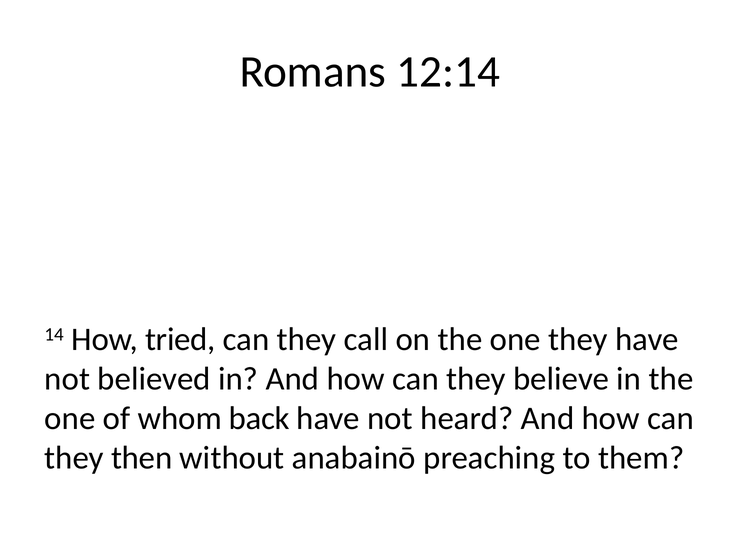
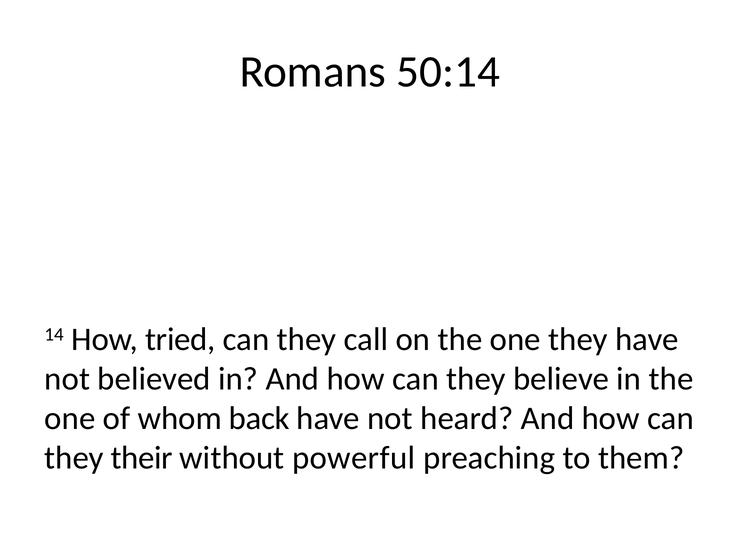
12:14: 12:14 -> 50:14 (448, 72)
then: then -> their (142, 458)
anabainō: anabainō -> powerful (354, 458)
